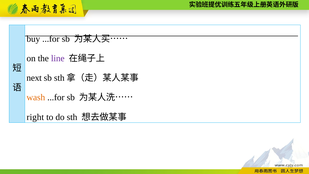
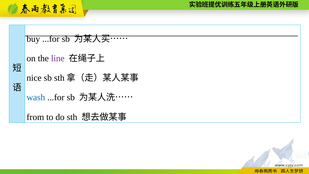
next: next -> nice (34, 78)
wash colour: orange -> blue (36, 97)
right: right -> from (35, 117)
